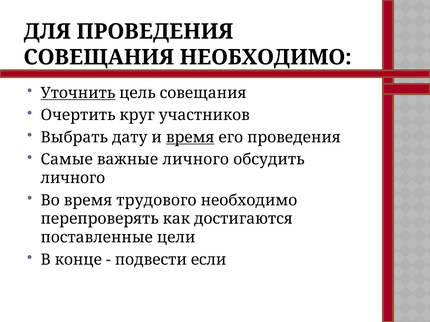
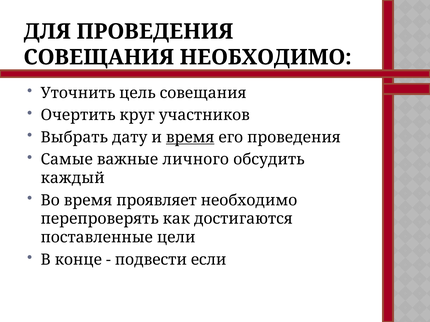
Уточнить underline: present -> none (78, 93)
личного: личного -> каждый (73, 178)
трудового: трудового -> проявляет (157, 201)
